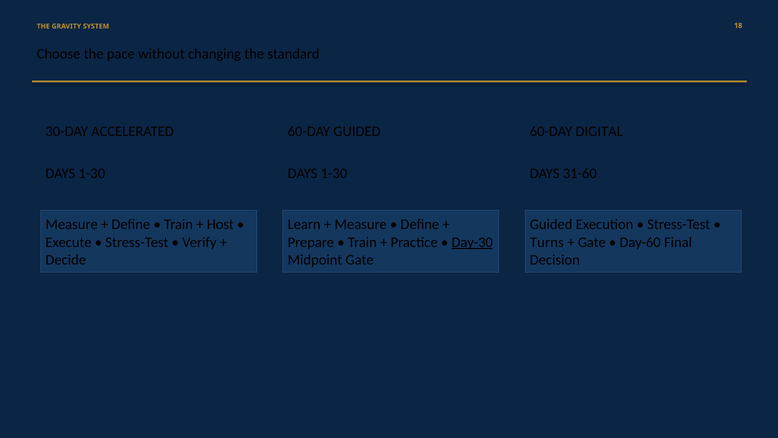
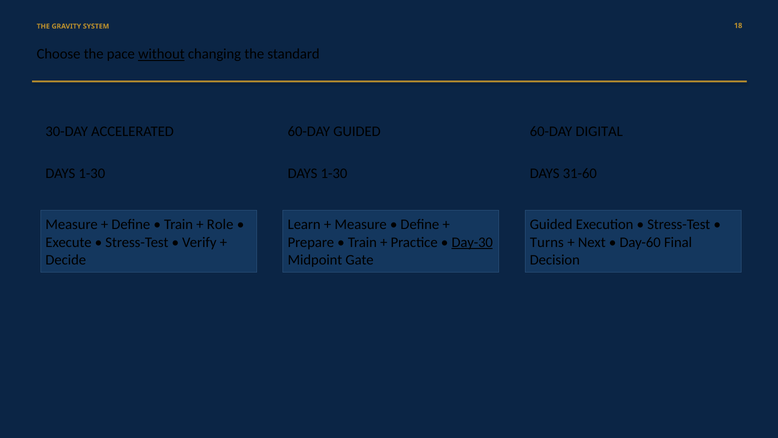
without underline: none -> present (161, 54)
Host: Host -> Role (220, 224)
Gate: Gate -> Next (592, 242)
